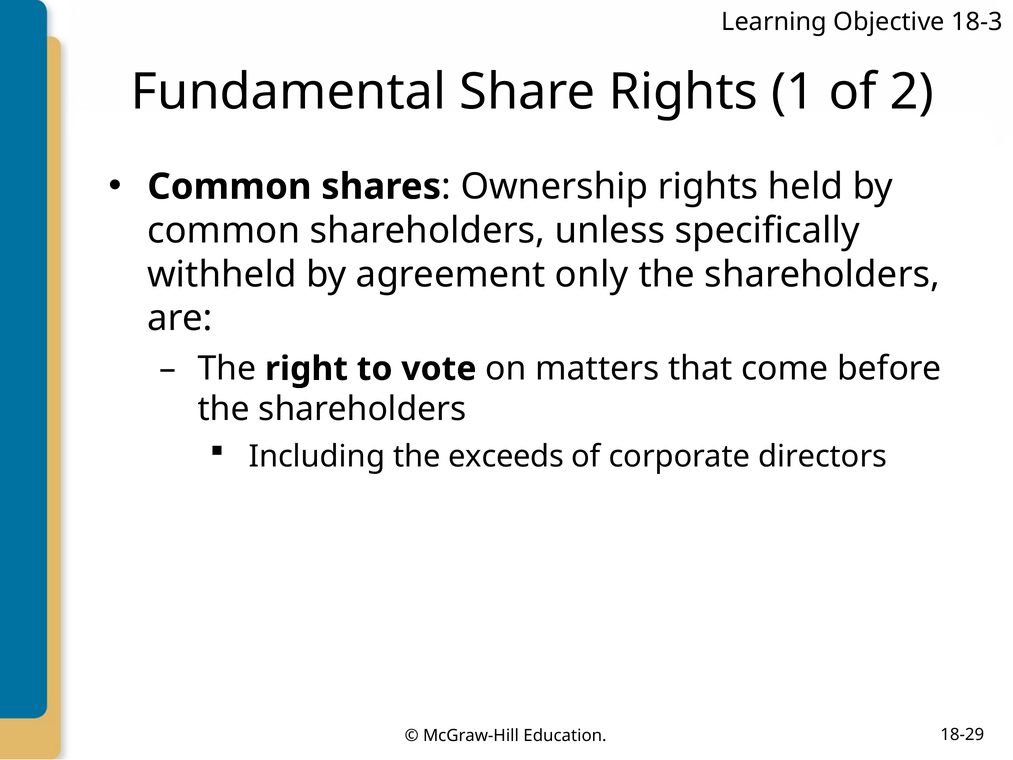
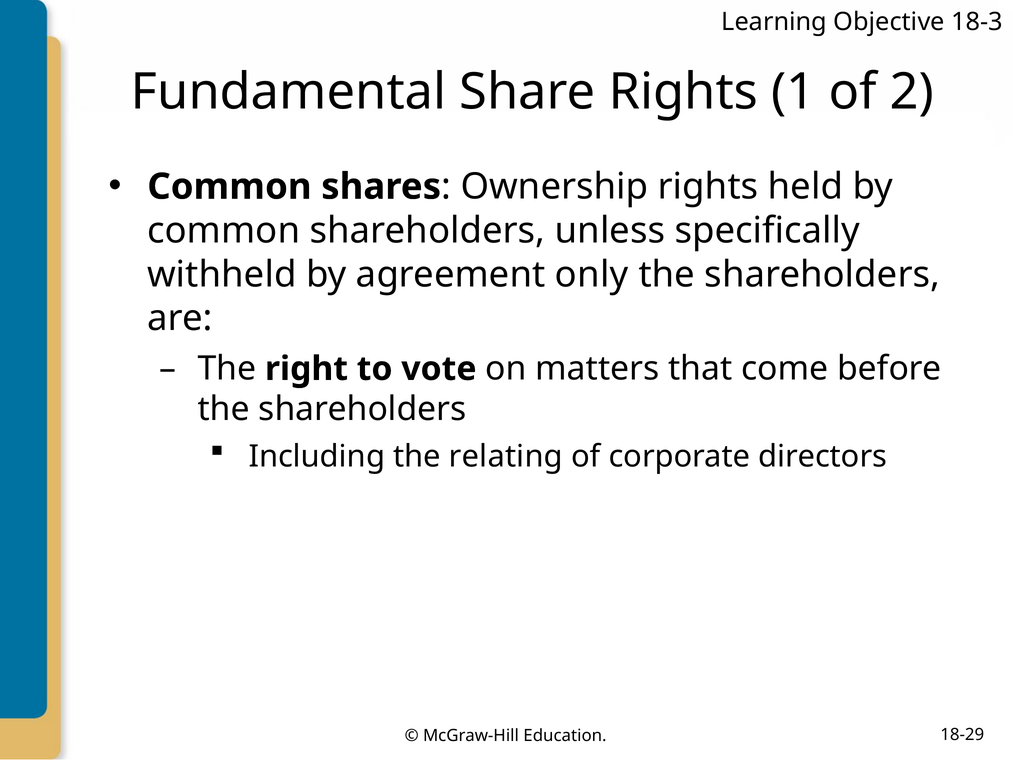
exceeds: exceeds -> relating (506, 456)
